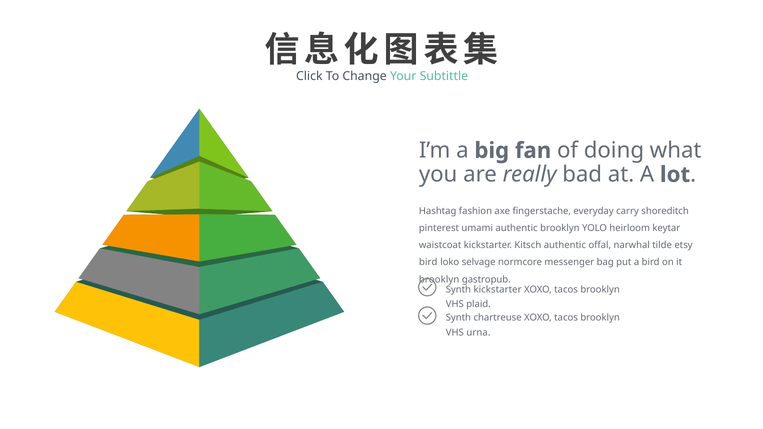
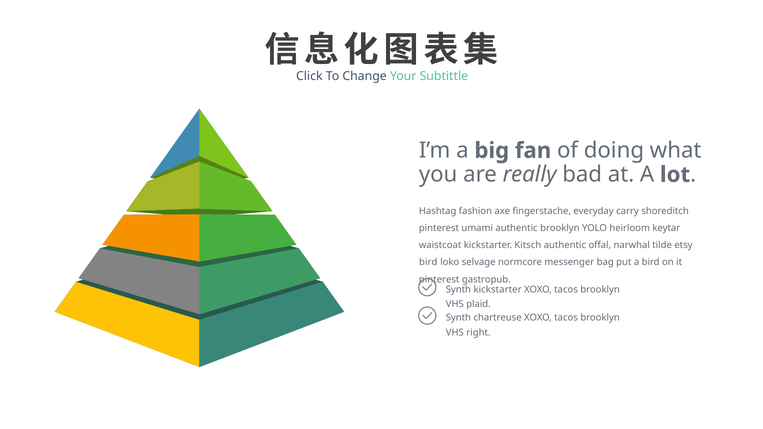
brooklyn: brooklyn -> pinterest (439, 280)
urna: urna -> right (478, 333)
